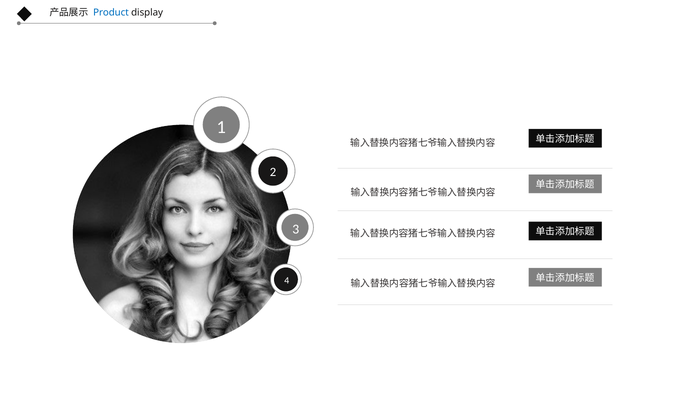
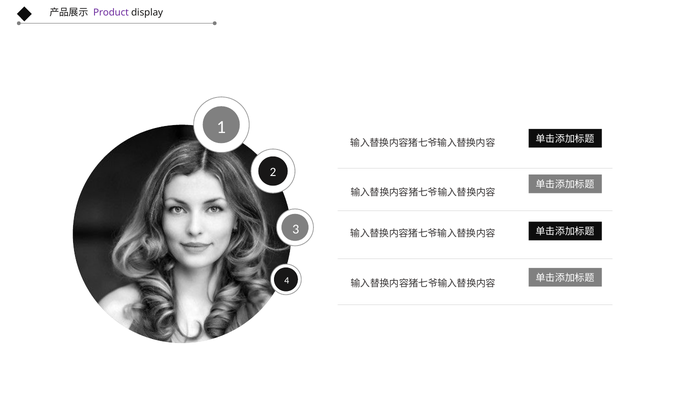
Product colour: blue -> purple (111, 12)
